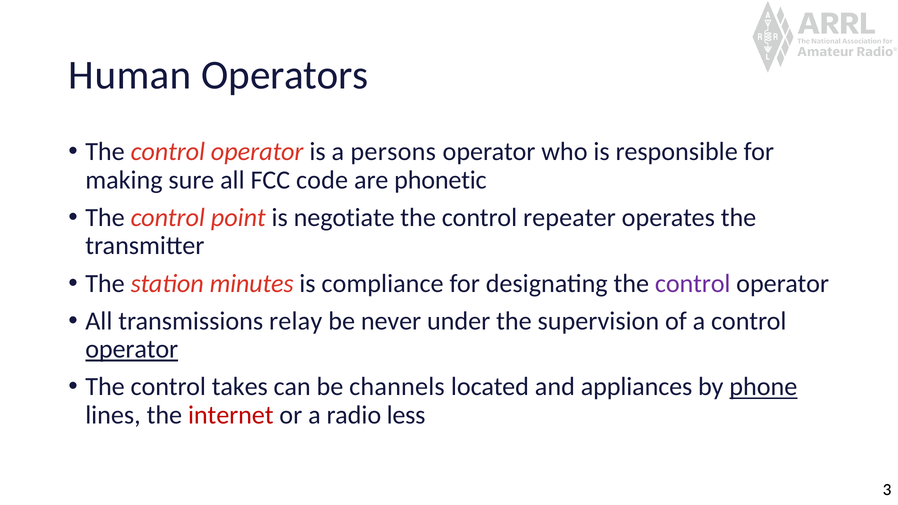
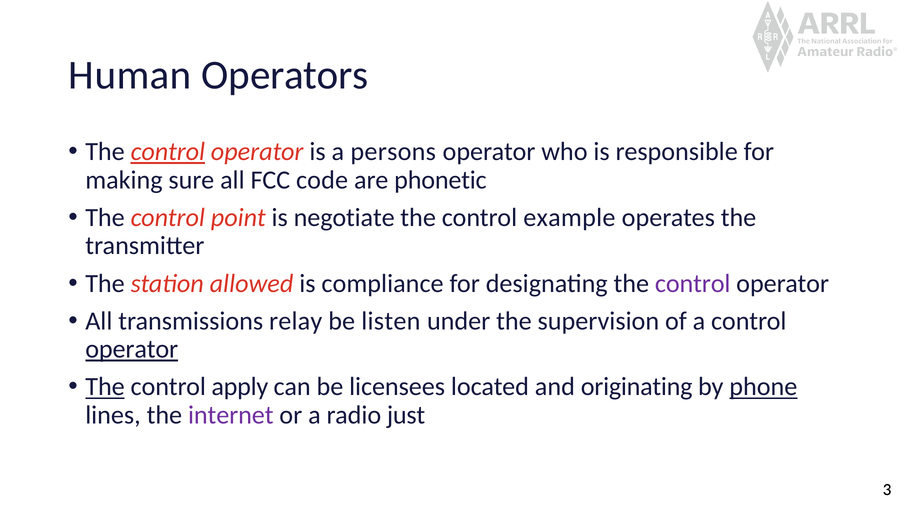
control underline: none -> present (168, 152)
repeater: repeater -> example (569, 218)
minutes: minutes -> allowed (251, 283)
never: never -> listen (391, 321)
The underline: none -> present (105, 387)
takes: takes -> apply (240, 387)
channels: channels -> licensees (397, 387)
appliances: appliances -> originating (637, 387)
internet colour: red -> purple (231, 415)
less: less -> just (406, 415)
